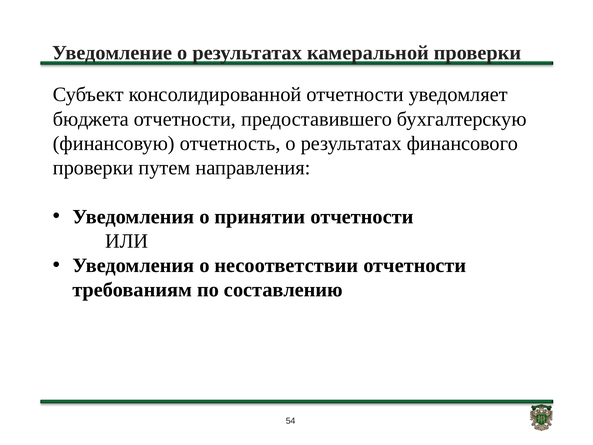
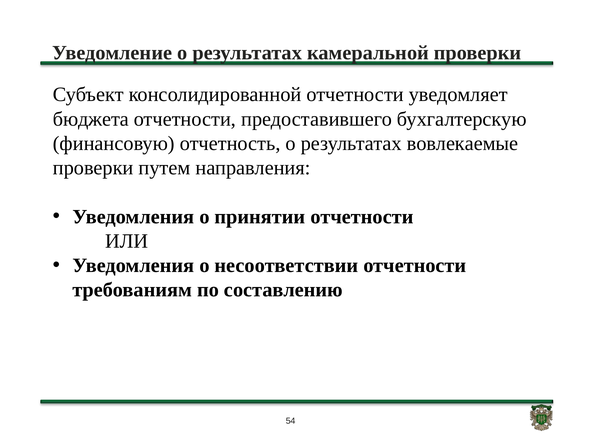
финансового: финансового -> вовлекаемые (462, 143)
